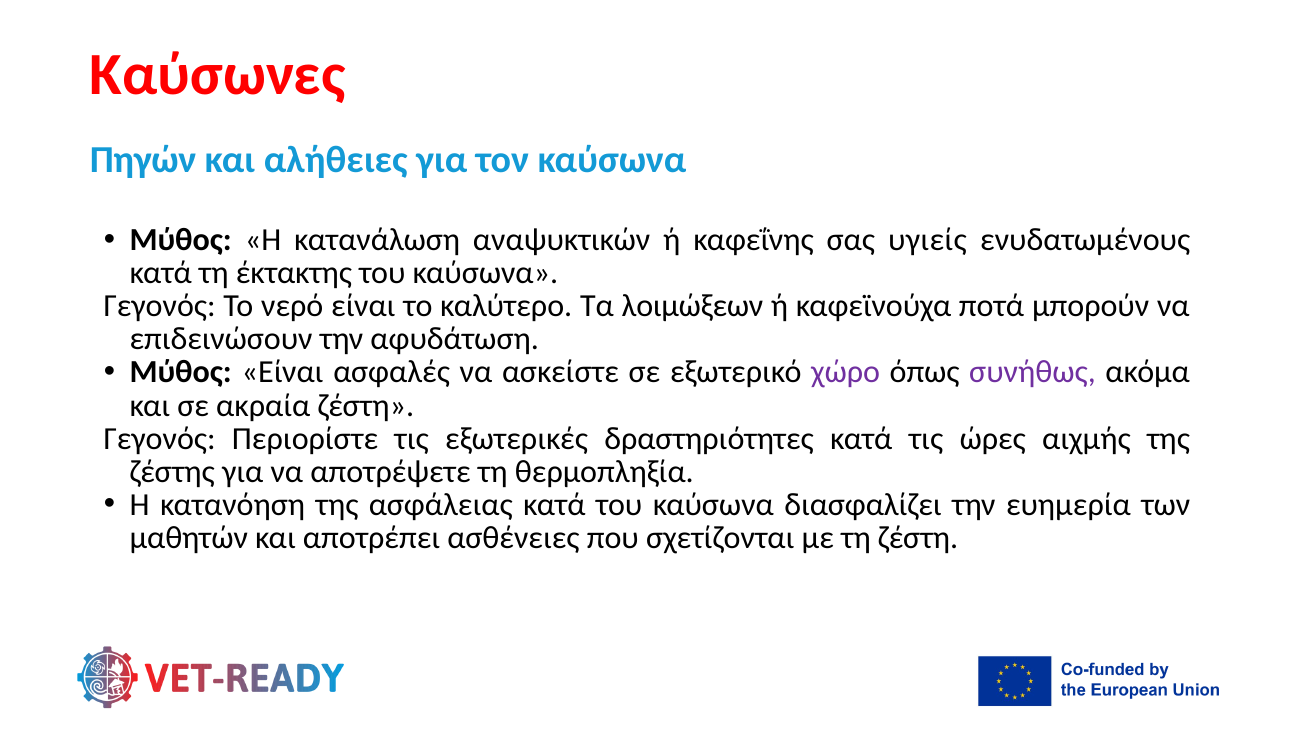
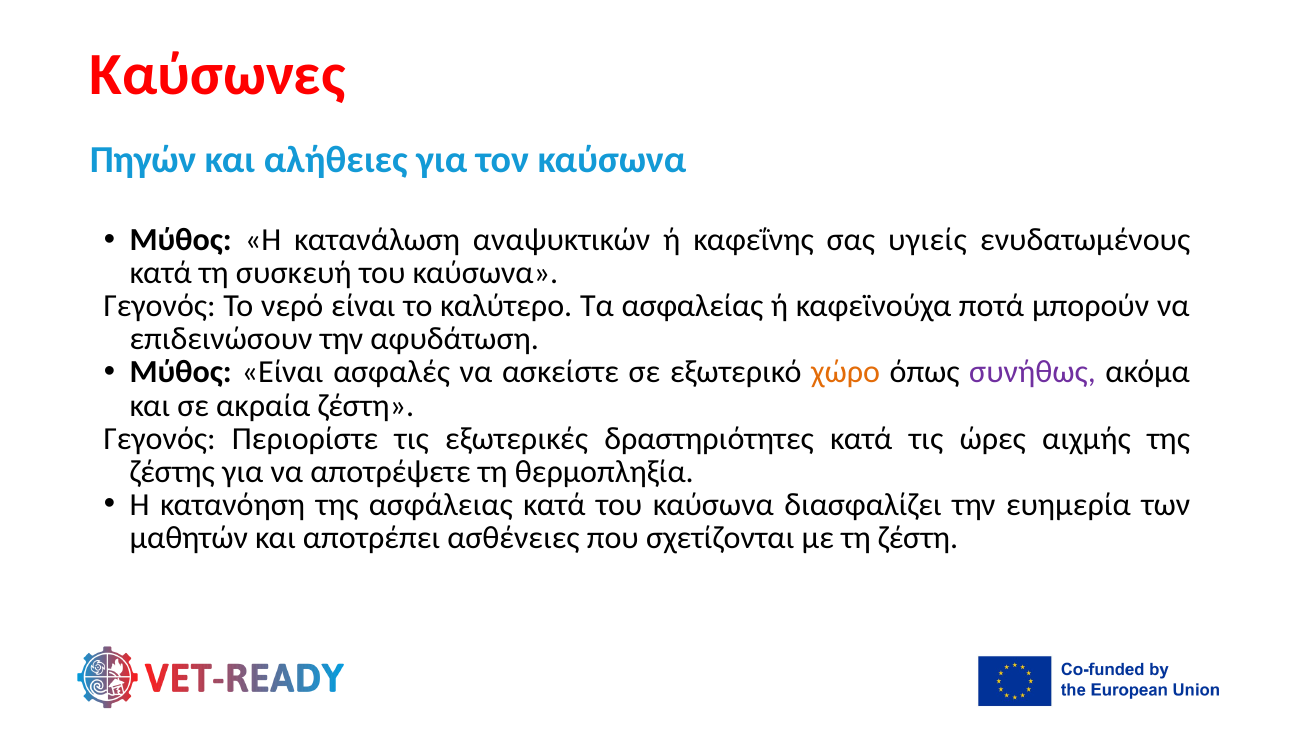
έκτακτης: έκτακτης -> συσκευή (294, 273)
λοιμώξεων: λοιμώξεων -> ασφαλείας (693, 306)
χώρο colour: purple -> orange (846, 373)
